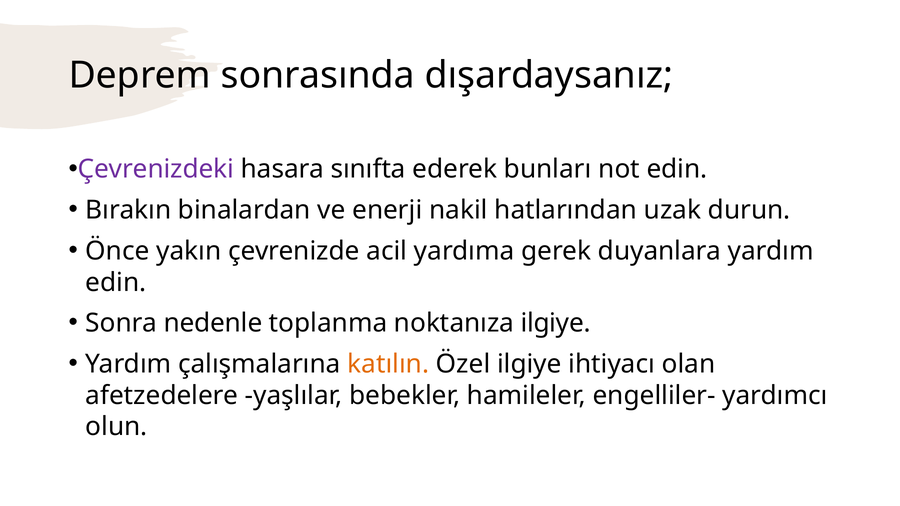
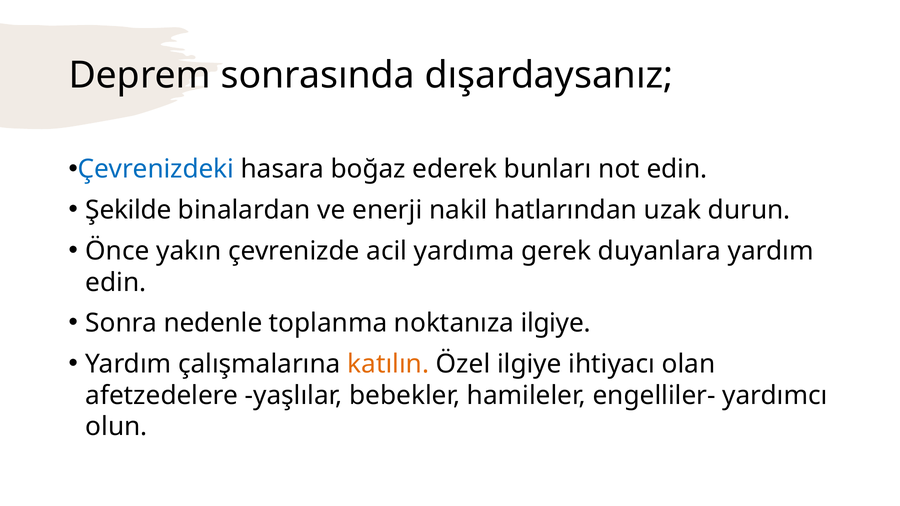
Çevrenizdeki colour: purple -> blue (156, 169)
sınıfta: sınıfta -> boğaz (368, 169)
Bırakın: Bırakın -> Şekilde (128, 210)
